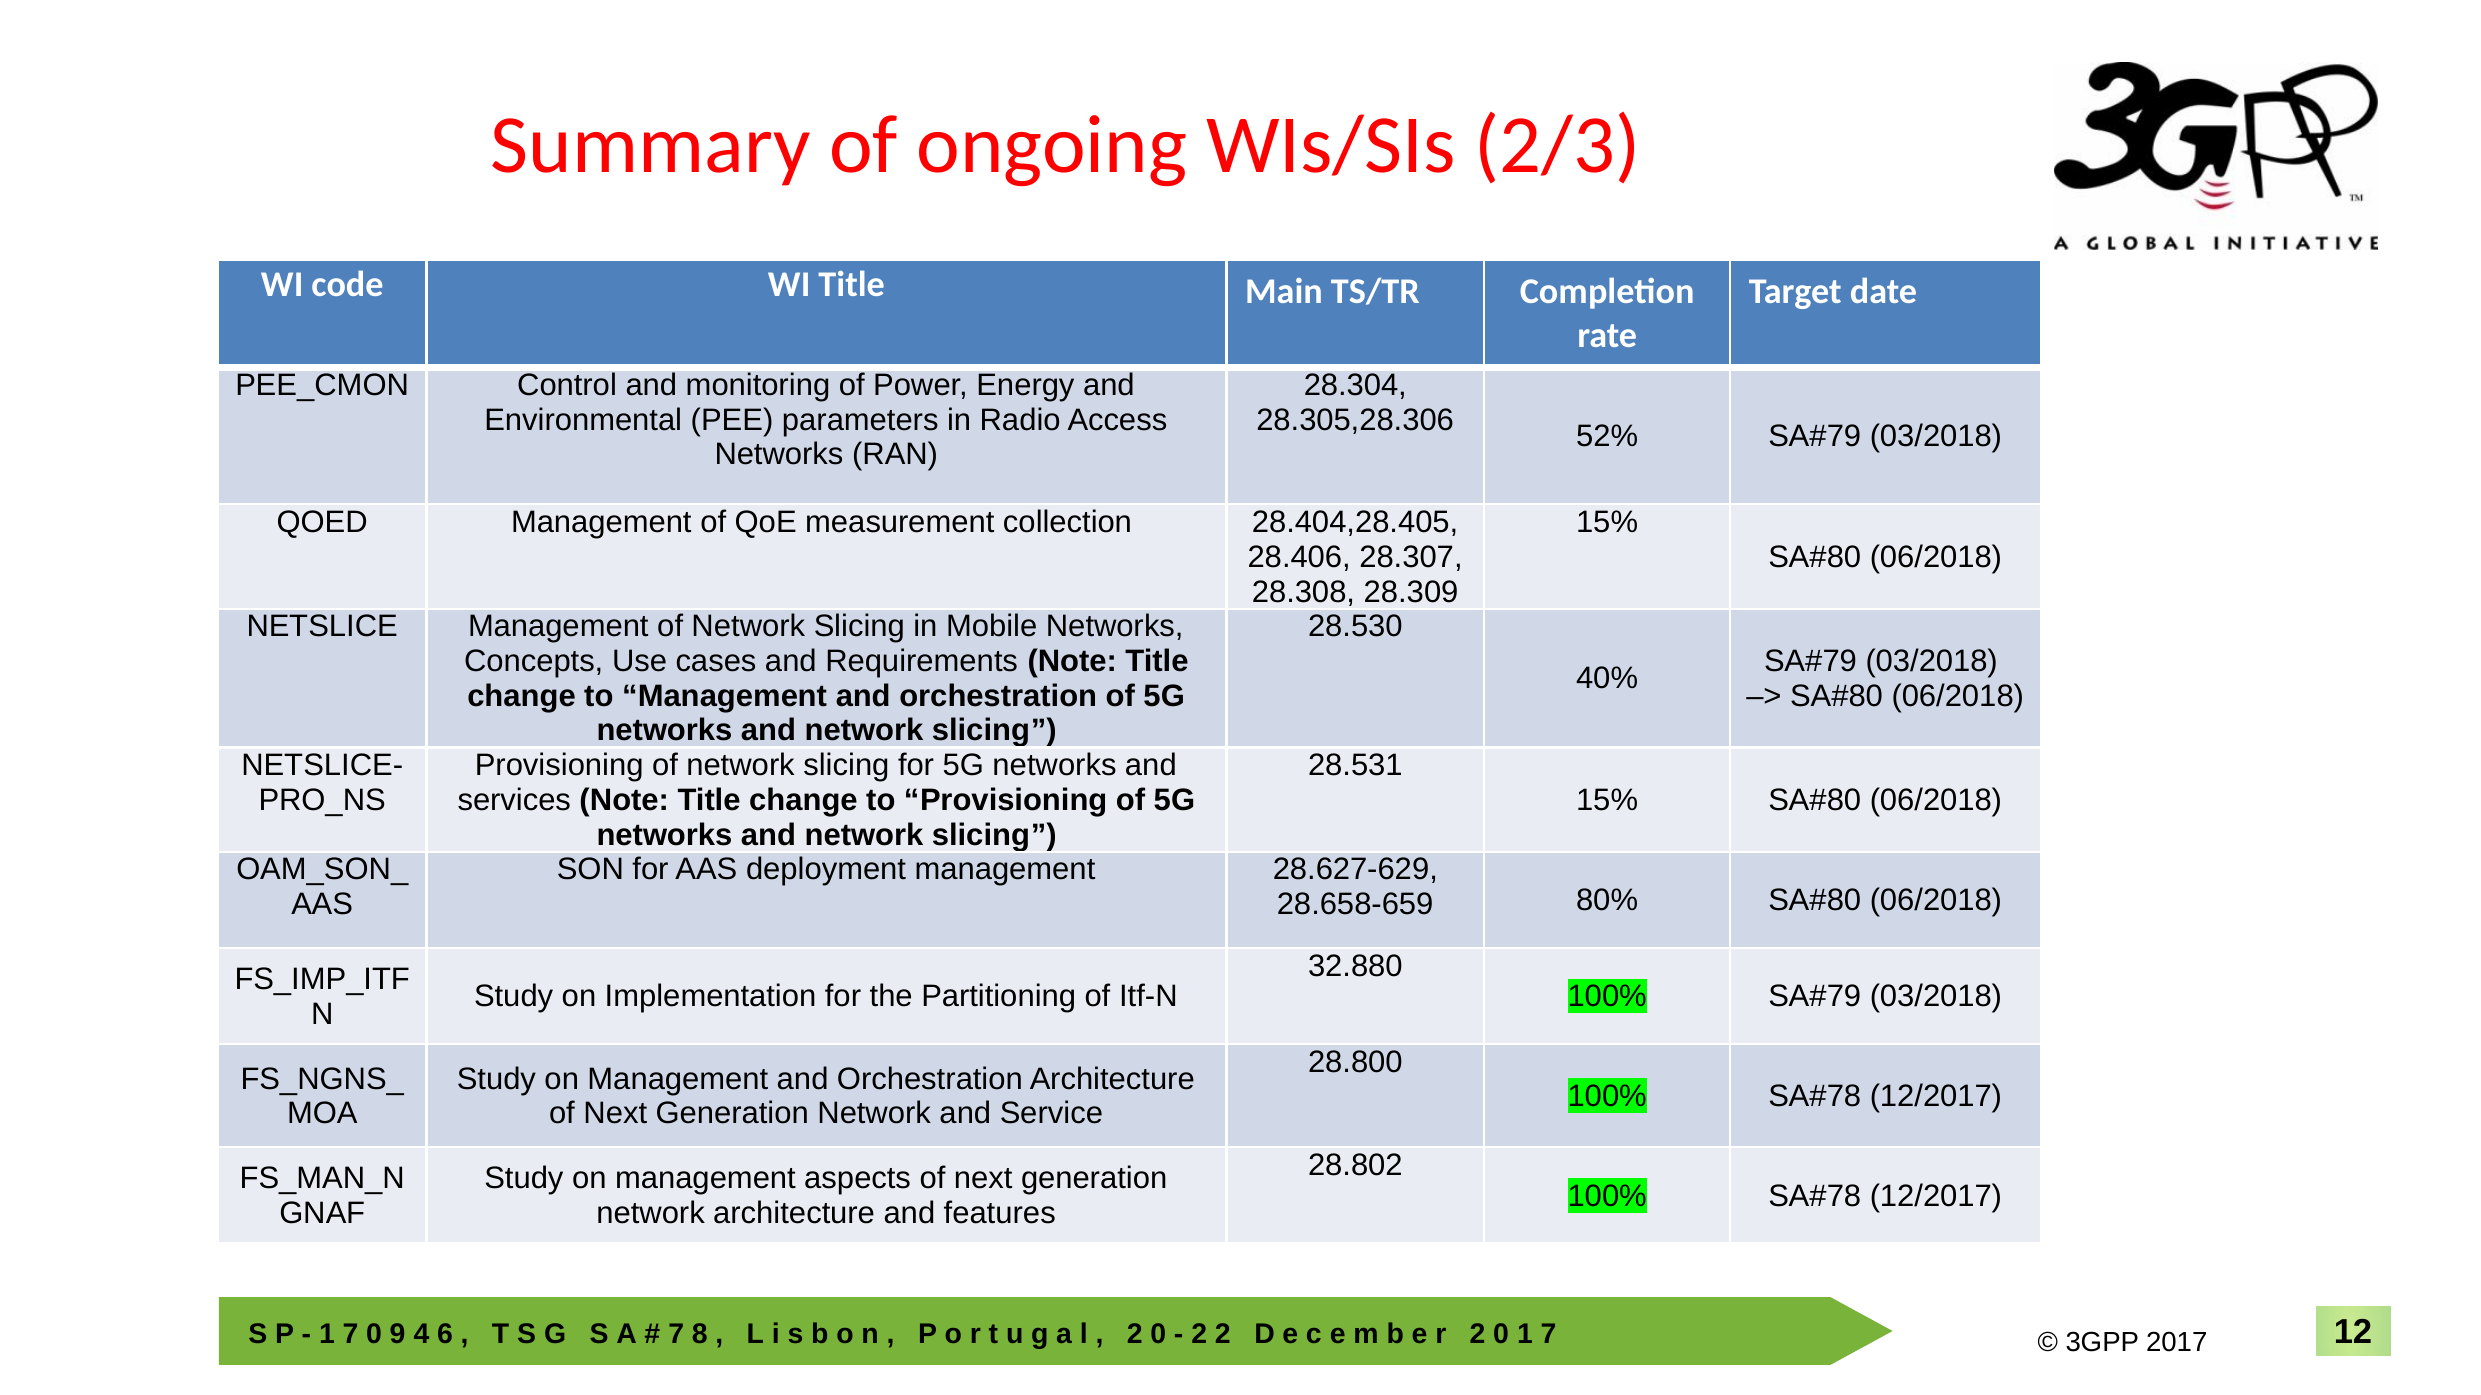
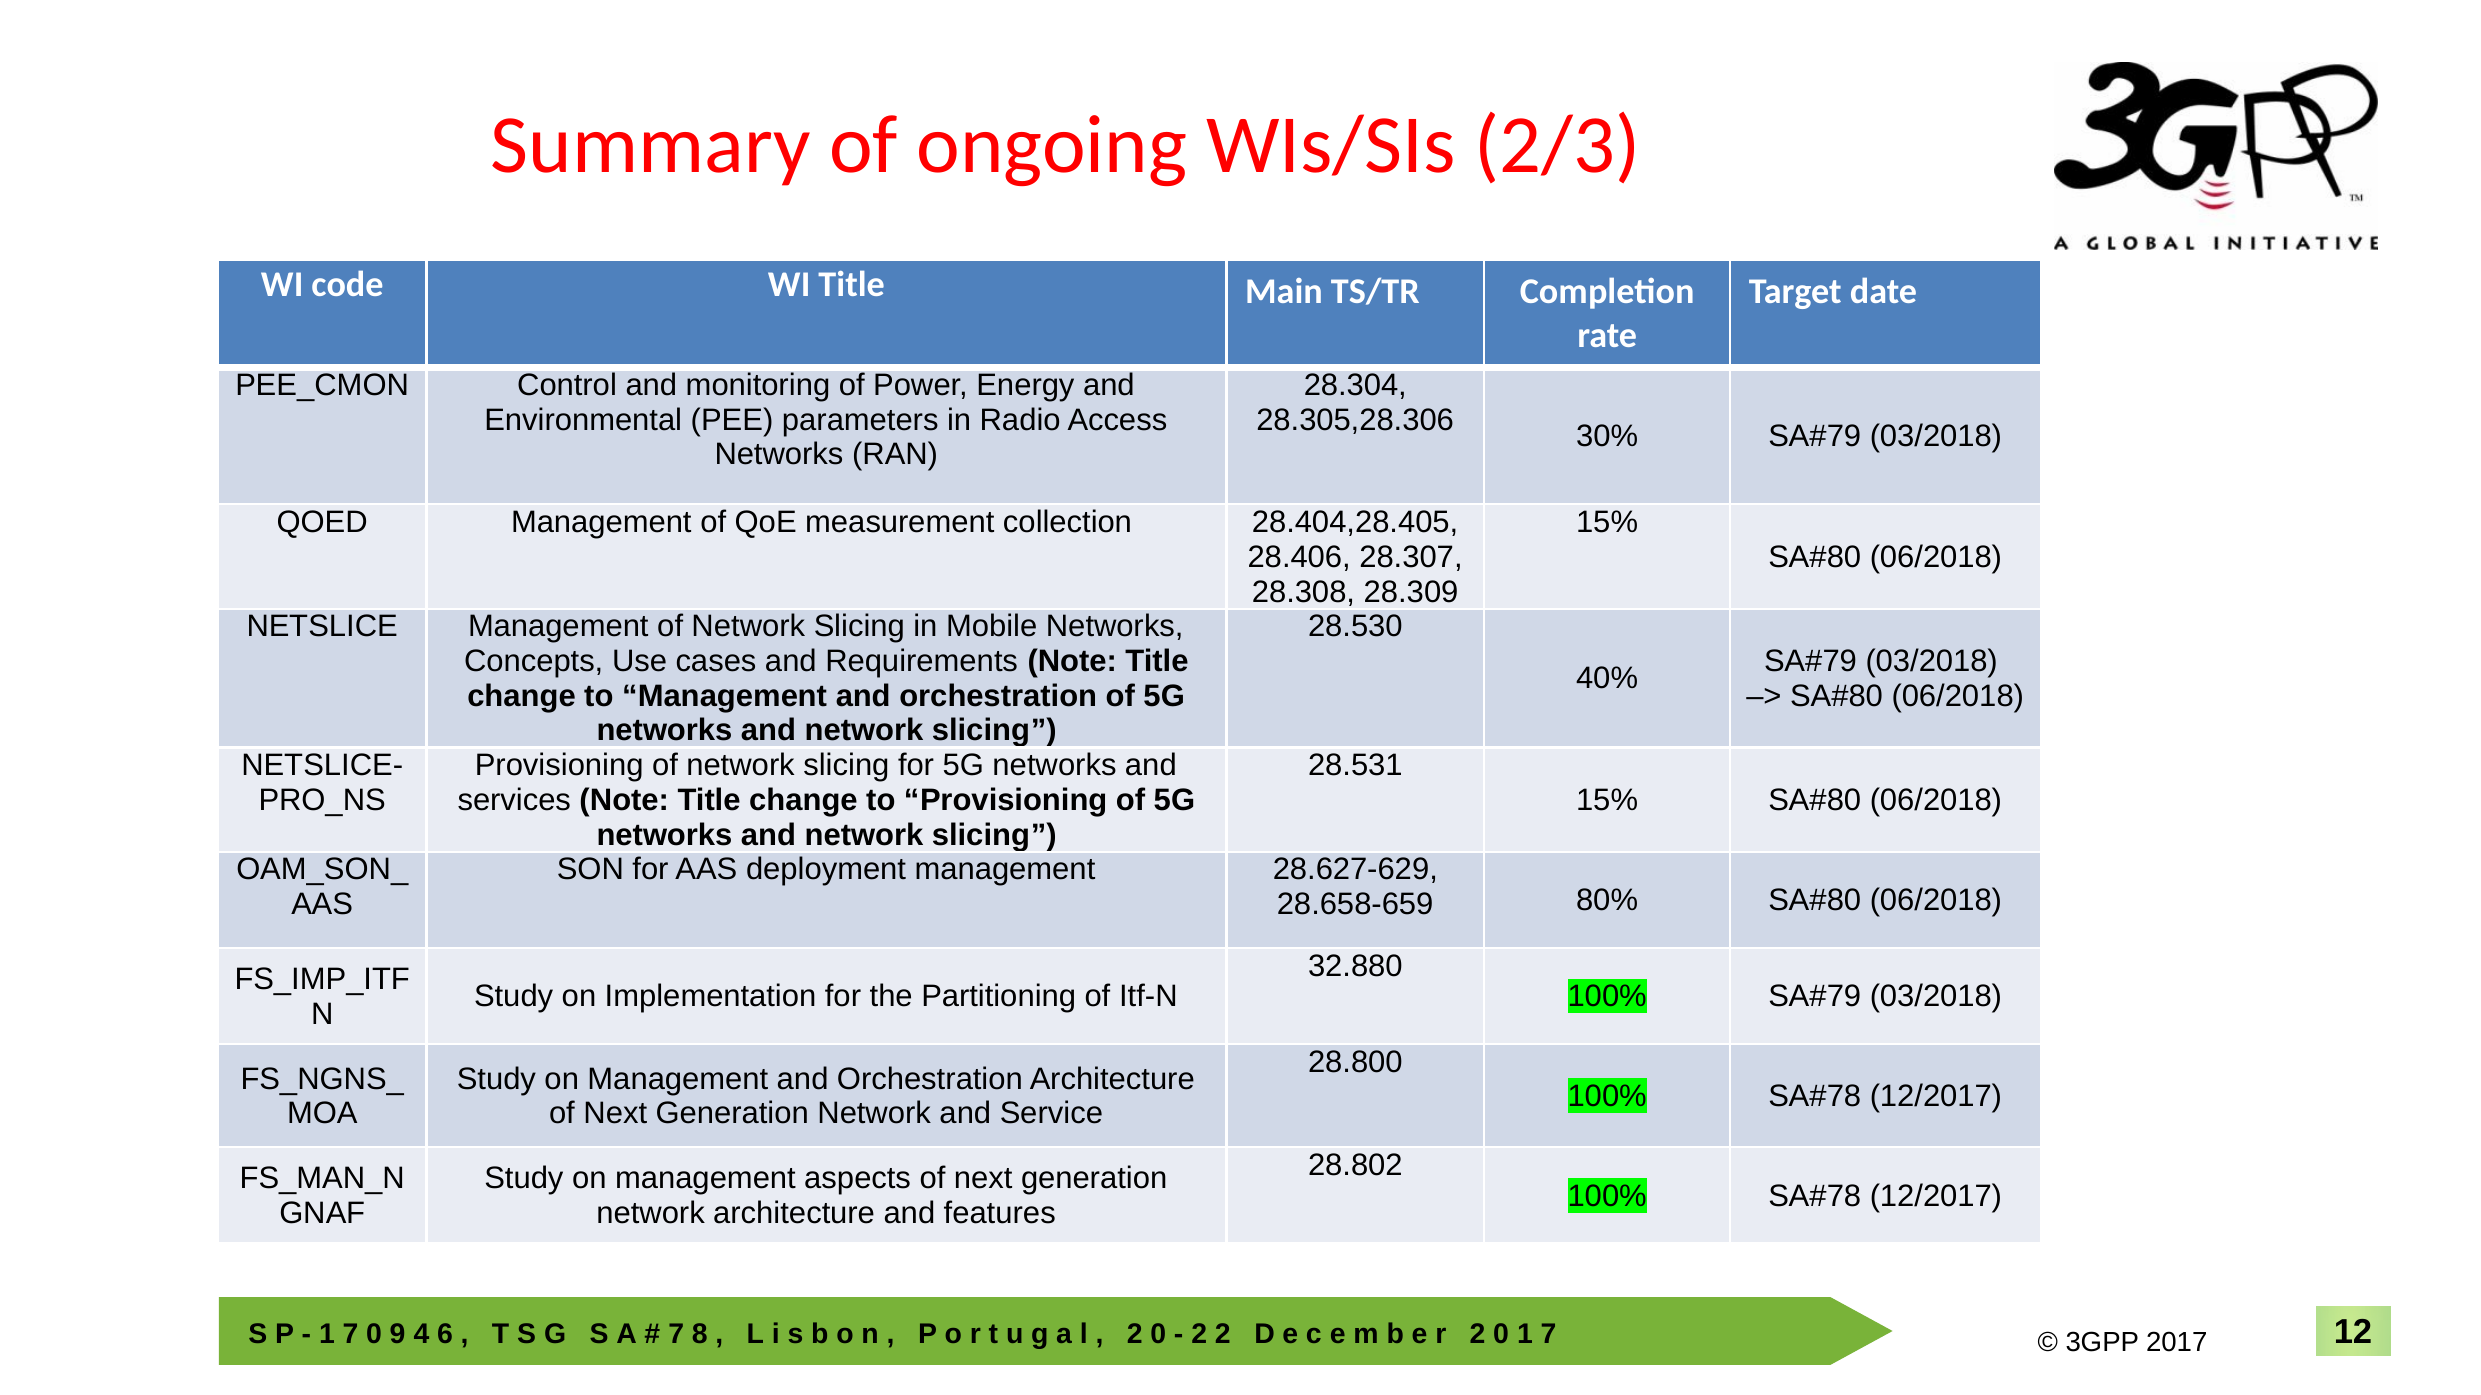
52%: 52% -> 30% (1607, 437)
